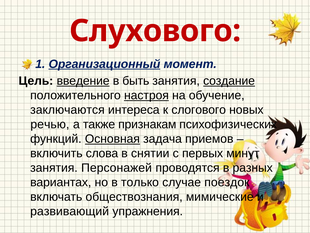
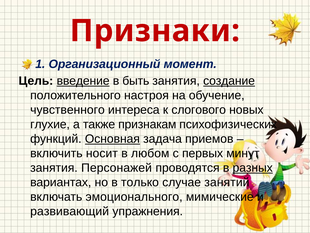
Слухового: Слухового -> Признаки (155, 31)
Организационный underline: present -> none (104, 64)
настроя underline: present -> none (146, 95)
заключаются: заключаются -> чувственного (67, 110)
речью: речью -> глухие (50, 124)
слова: слова -> носит (102, 153)
снятии: снятии -> любом (150, 153)
разных underline: none -> present (253, 168)
поездок: поездок -> занятий (227, 182)
обществознания: обществознания -> эмоционального (134, 197)
